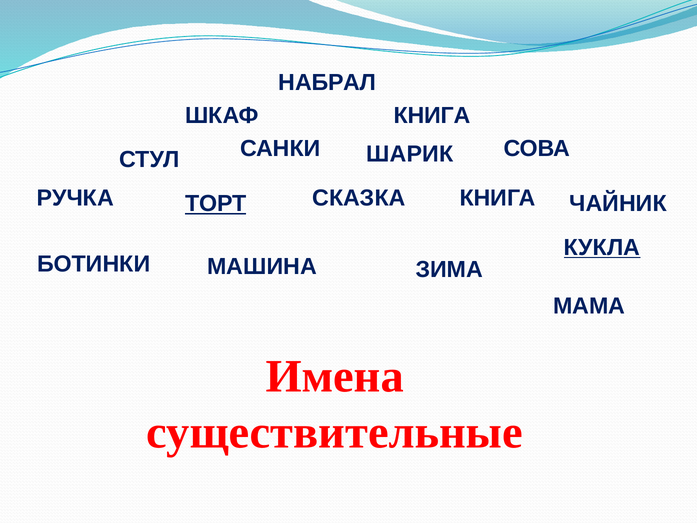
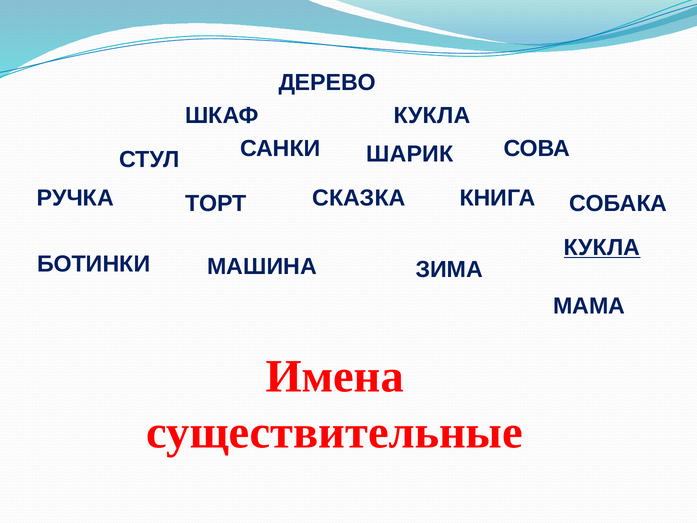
НАБРАЛ: НАБРАЛ -> ДЕРЕВО (327, 83)
КНИГА: КНИГА -> КУКЛА (432, 116)
ТОРТ underline: present -> none (216, 204)
ЧАЙНИК: ЧАЙНИК -> СОБАКА (618, 204)
